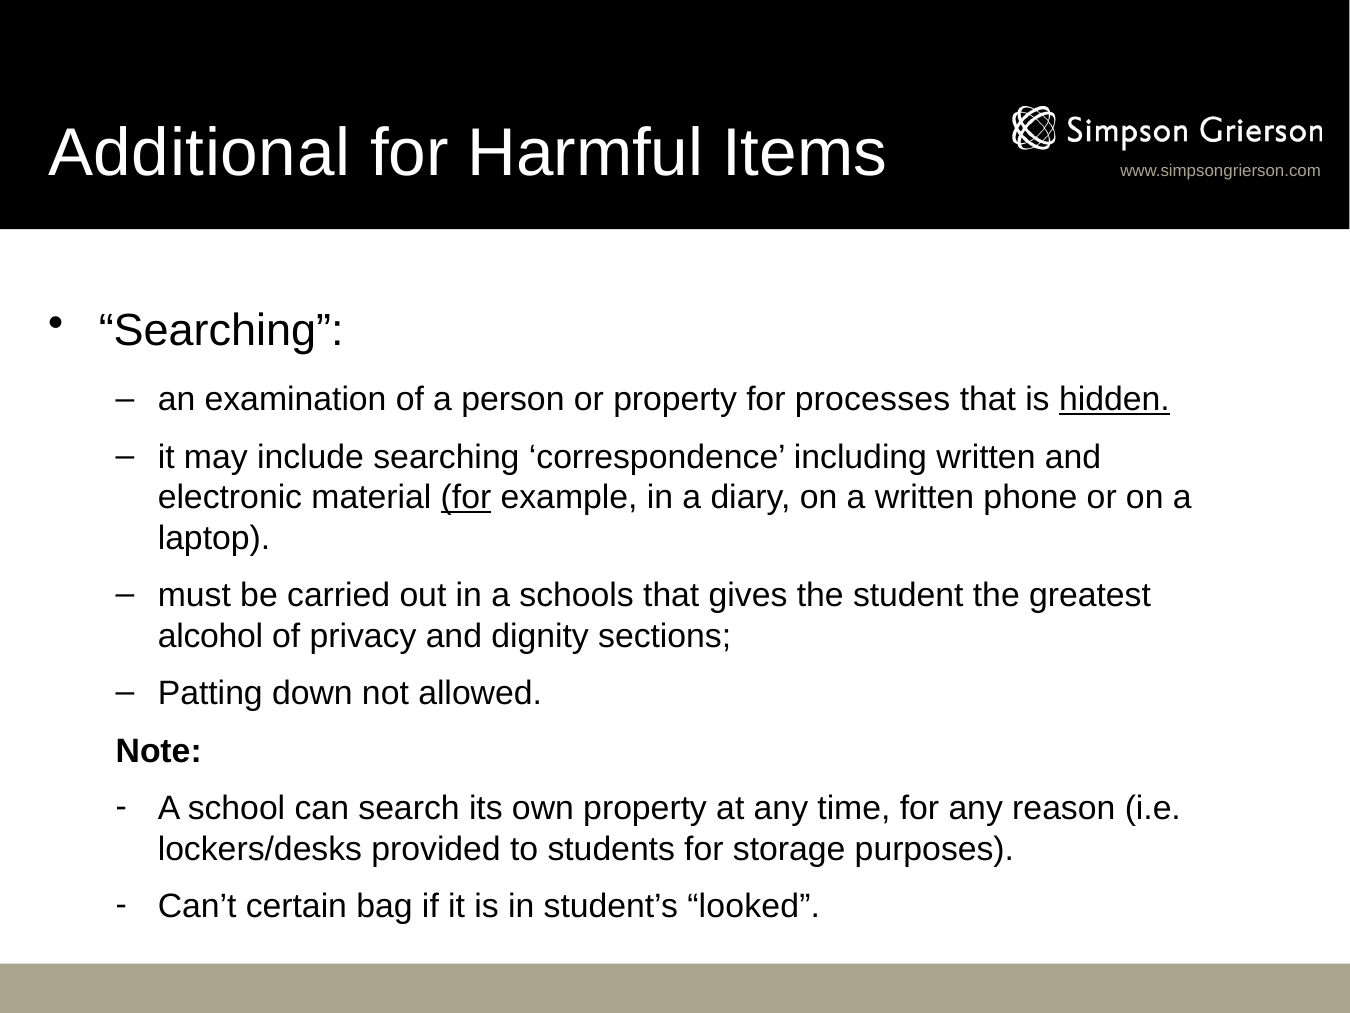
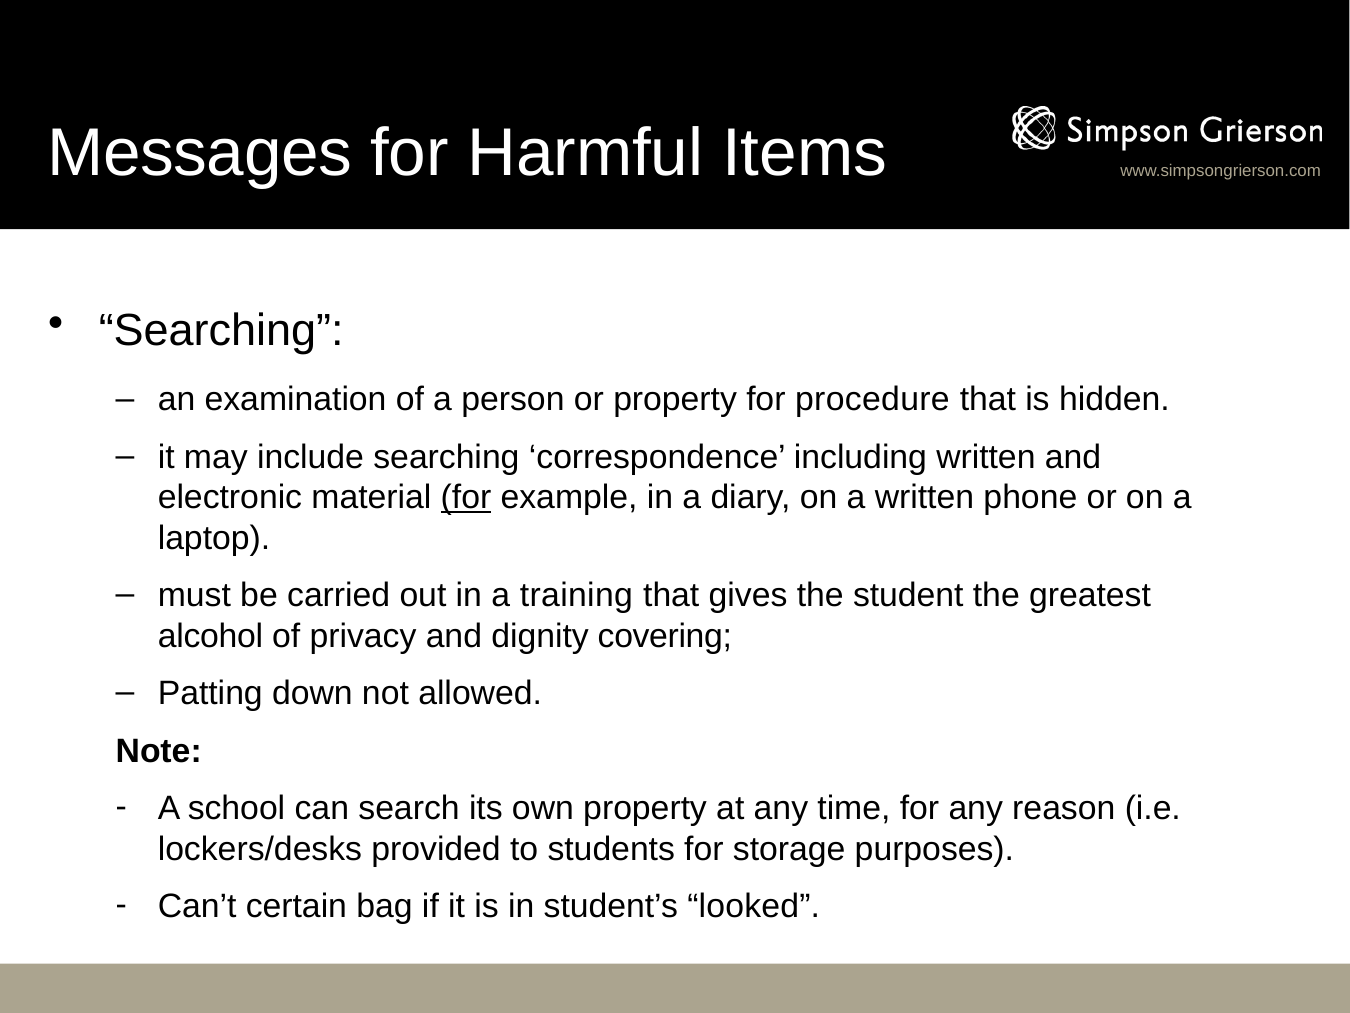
Additional: Additional -> Messages (200, 153)
processes: processes -> procedure (872, 399)
hidden underline: present -> none (1114, 399)
schools: schools -> training (576, 595)
sections: sections -> covering (665, 636)
